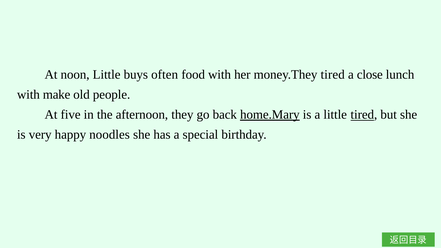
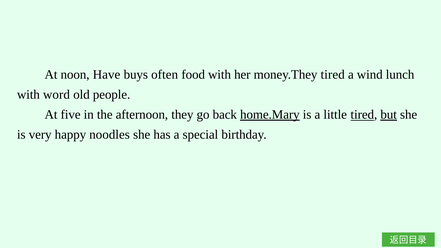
noon Little: Little -> Have (107, 75)
close: close -> wind (370, 75)
make: make -> word (56, 95)
but underline: none -> present (389, 115)
